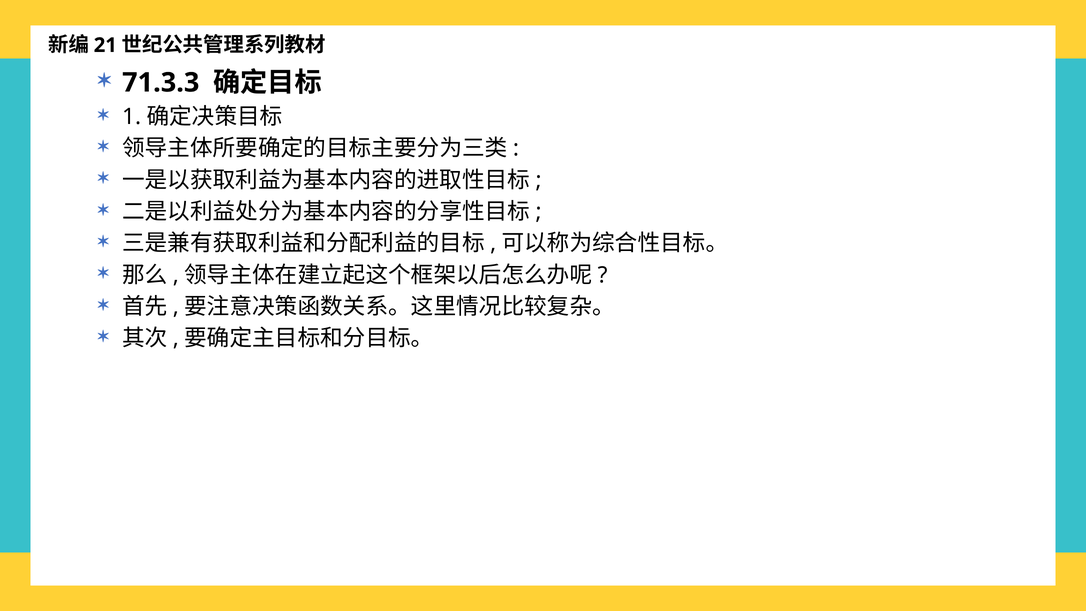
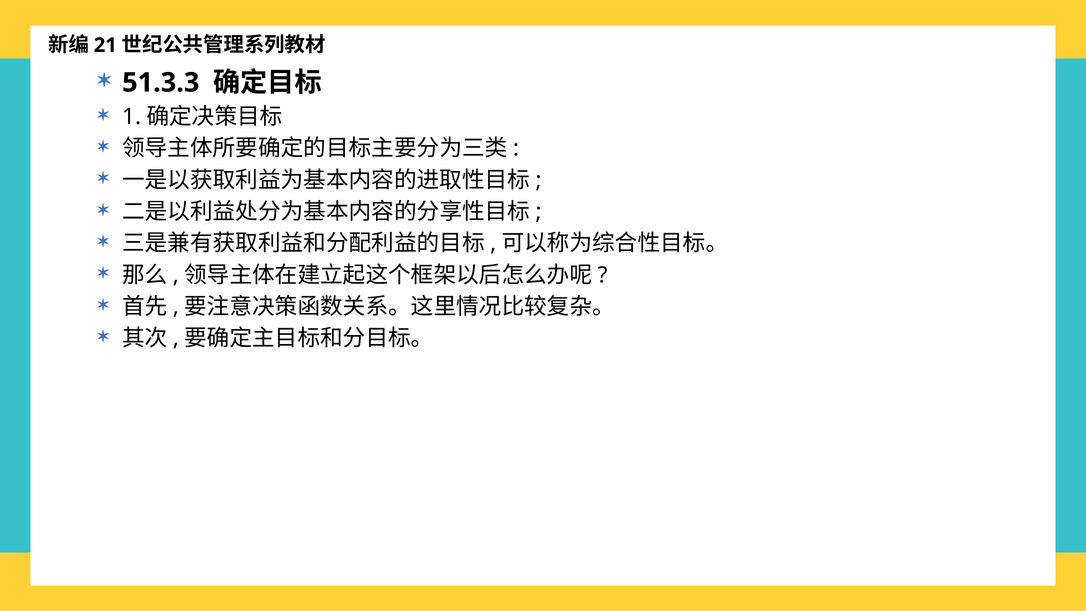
71.3.3: 71.3.3 -> 51.3.3 (161, 83)
